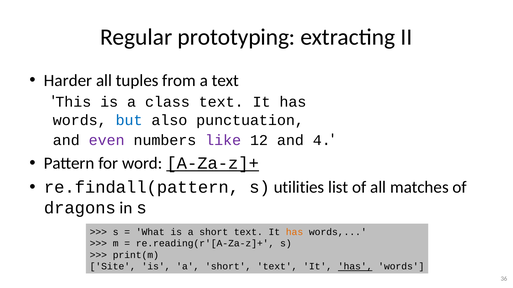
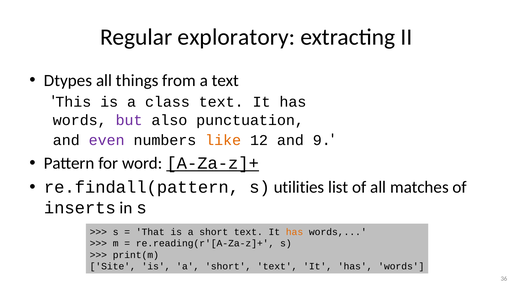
prototyping: prototyping -> exploratory (236, 37)
Harder: Harder -> Dtypes (68, 81)
tuples: tuples -> things (137, 81)
but colour: blue -> purple (129, 120)
like colour: purple -> orange (223, 140)
4: 4 -> 9 (322, 140)
dragons: dragons -> inserts (80, 208)
What: What -> That (150, 232)
has underline: present -> none (355, 267)
